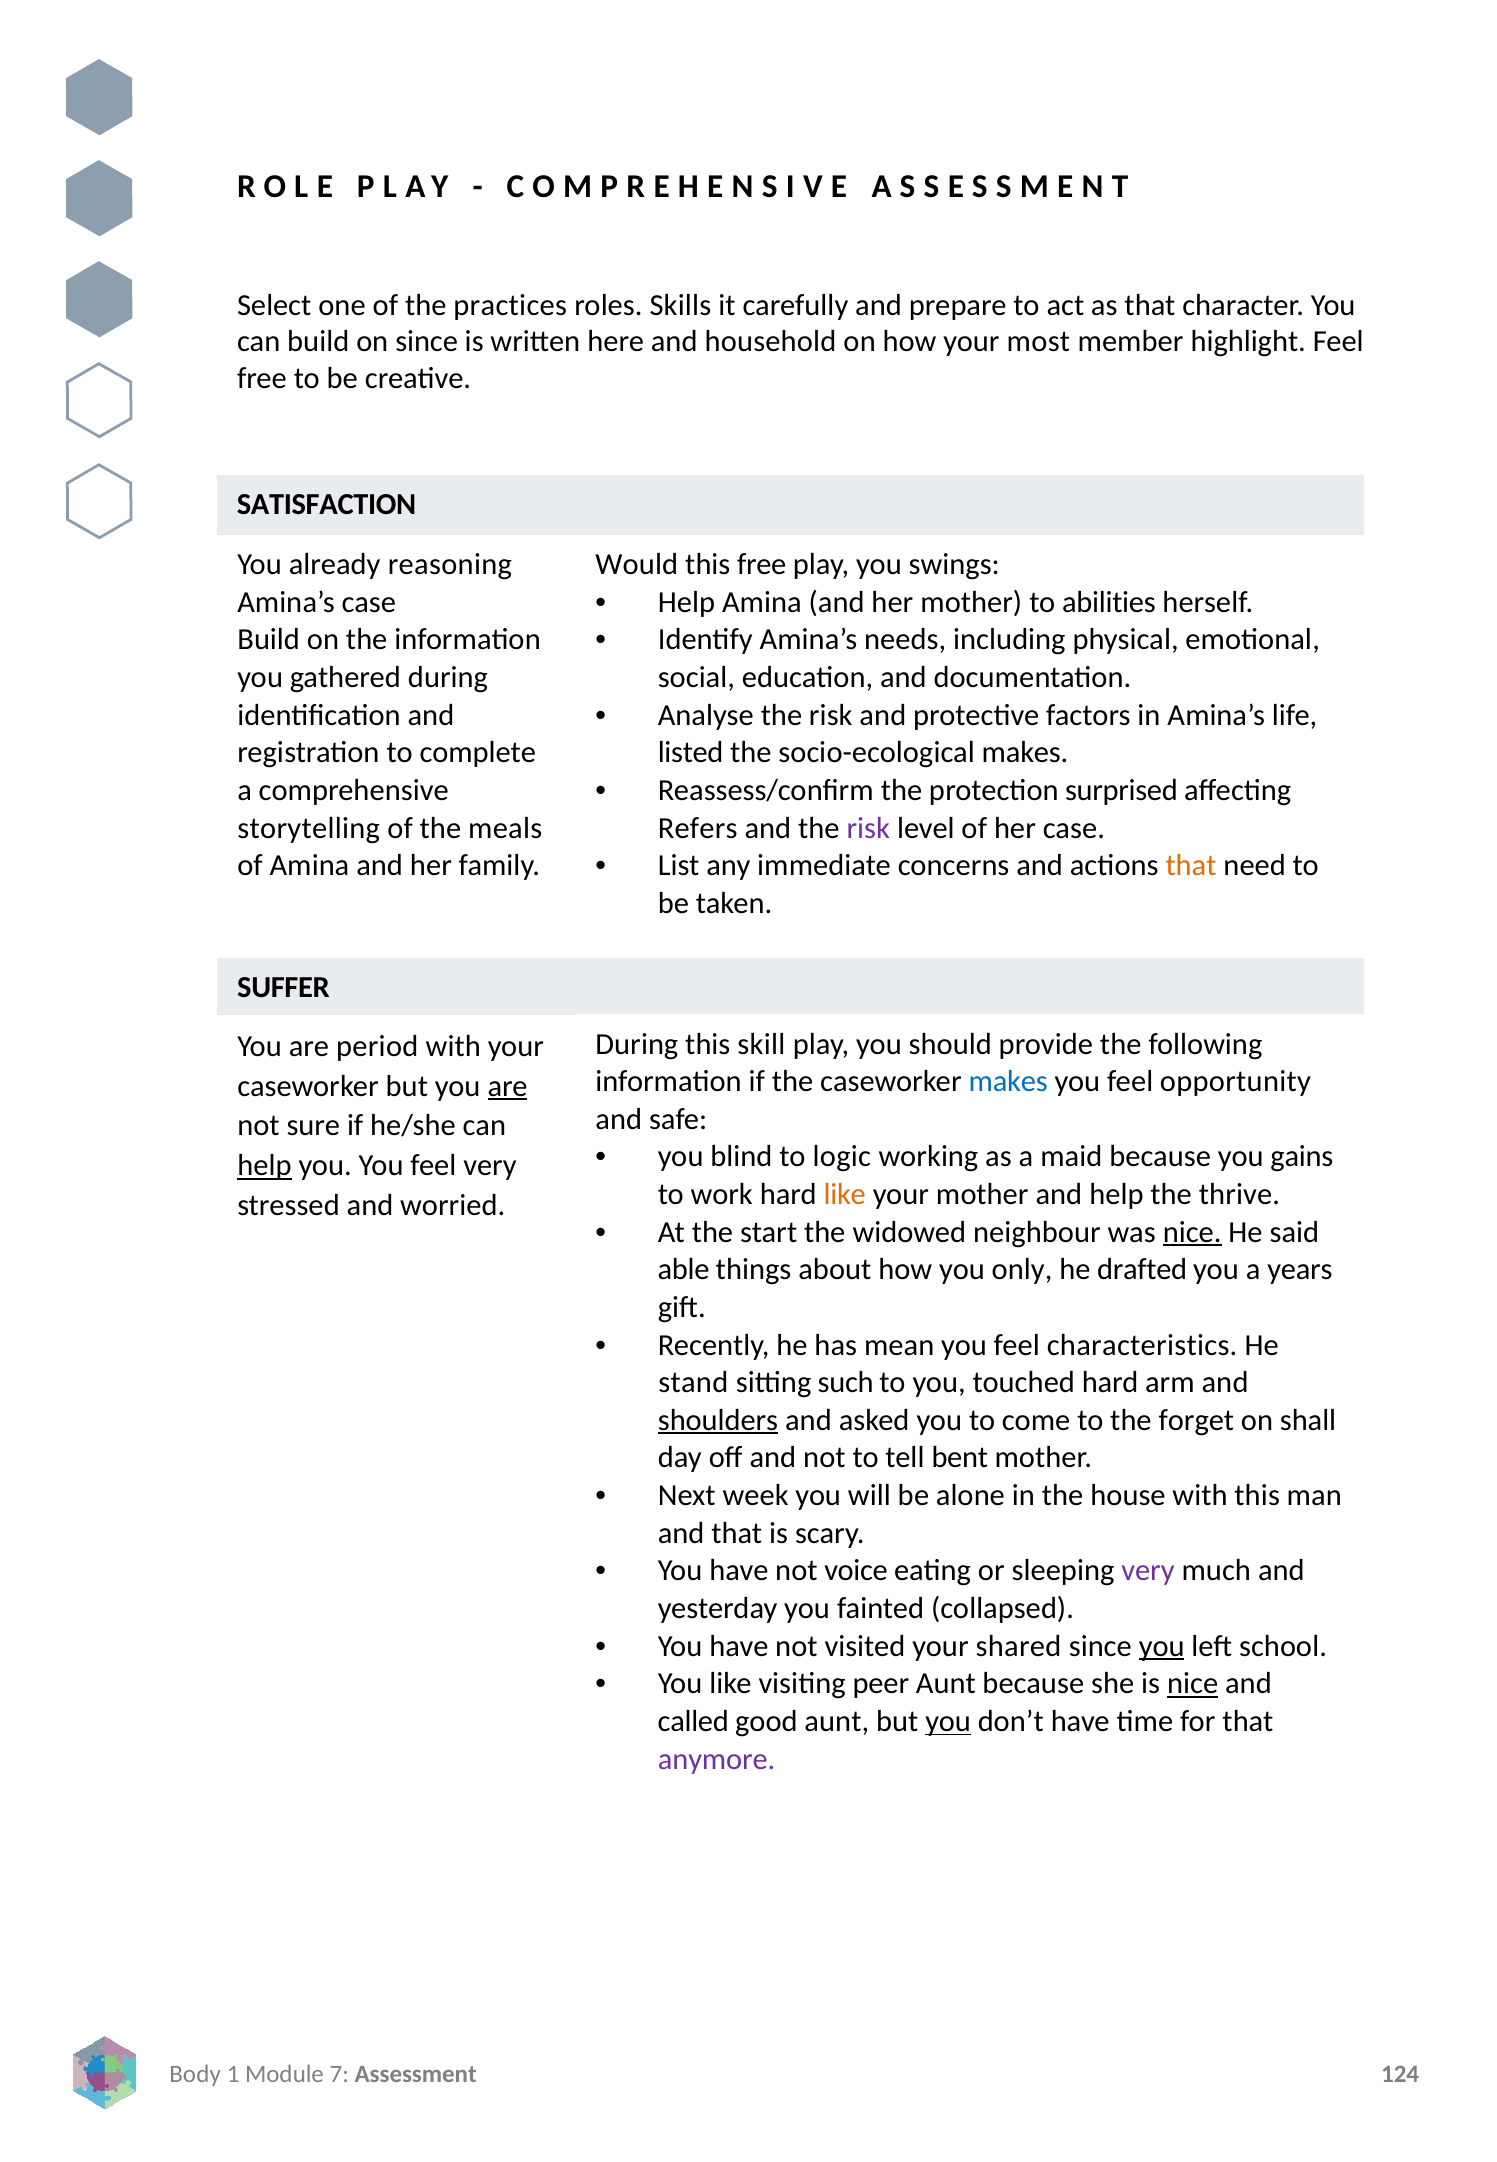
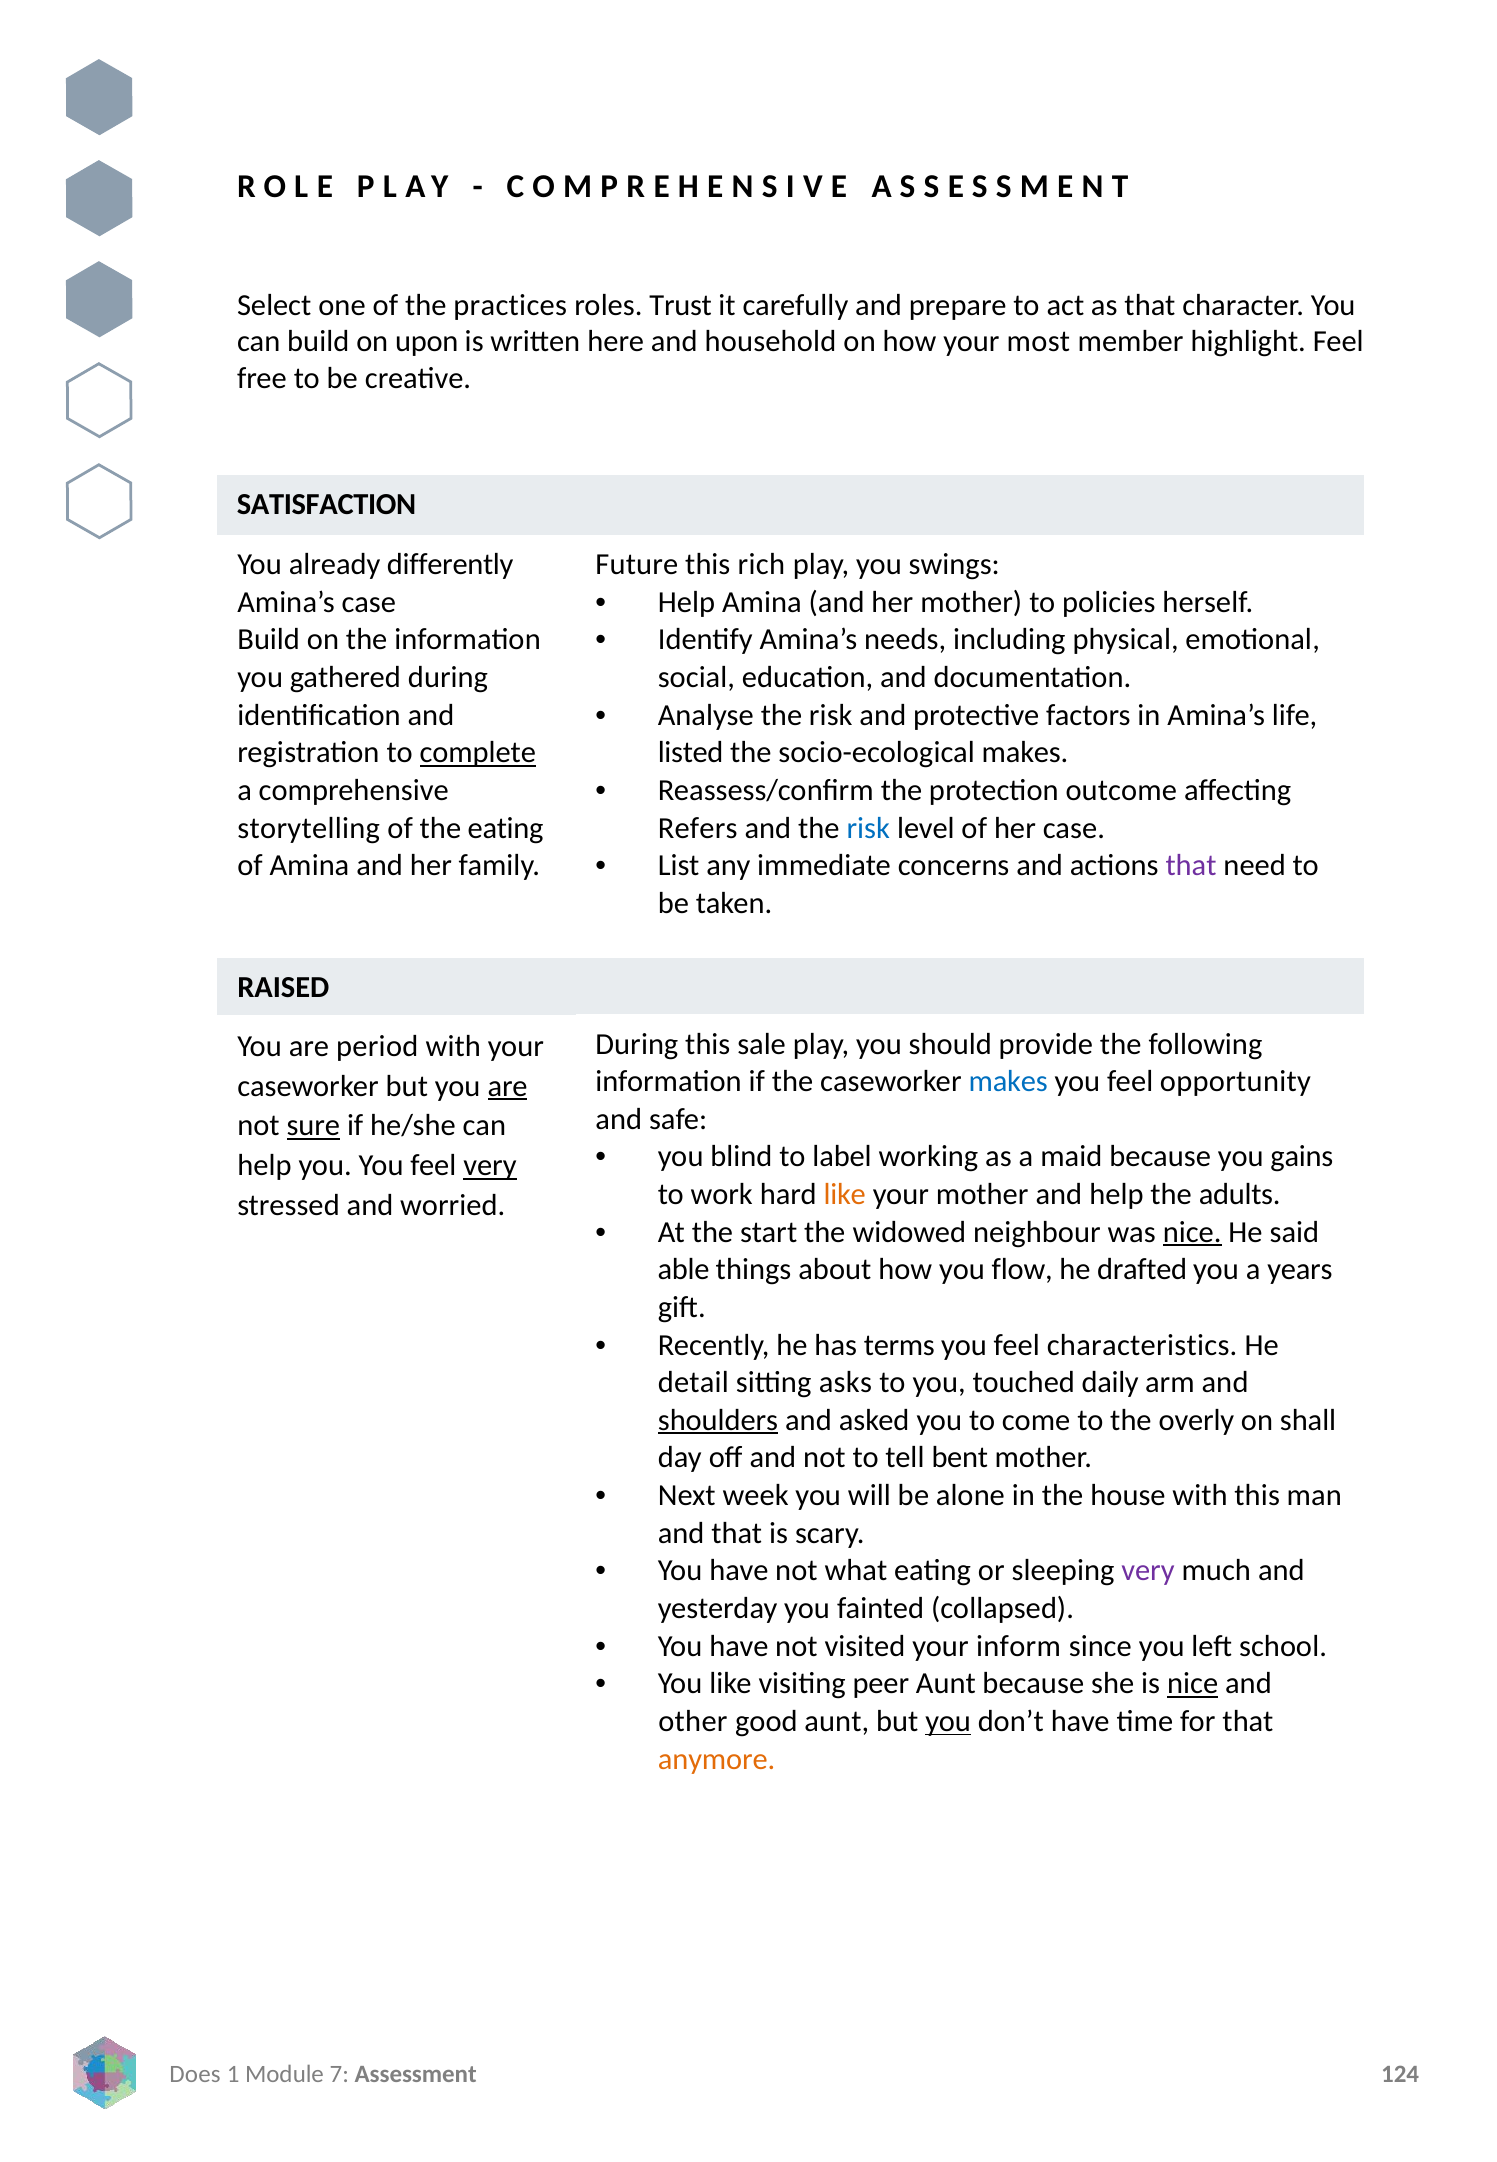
Skills: Skills -> Trust (681, 305)
on since: since -> upon (427, 342)
reasoning: reasoning -> differently (450, 565)
Would: Would -> Future (637, 565)
this free: free -> rich (761, 565)
abilities: abilities -> policies (1109, 602)
complete underline: none -> present (478, 753)
surprised: surprised -> outcome (1121, 790)
the meals: meals -> eating (506, 828)
risk colour: purple -> blue (868, 828)
that colour: orange -> purple (1191, 866)
SUFFER: SUFFER -> RAISED (283, 987)
skill: skill -> sale (762, 1044)
sure underline: none -> present (313, 1126)
logic: logic -> label (842, 1157)
help underline: present -> none (265, 1166)
very underline: none -> present (490, 1166)
thrive: thrive -> adults (1240, 1195)
only: only -> flow (1022, 1270)
mean: mean -> terms (899, 1345)
stand: stand -> detail (693, 1383)
such: such -> asks (845, 1383)
touched hard: hard -> daily (1110, 1383)
forget: forget -> overly (1196, 1421)
voice: voice -> what (856, 1571)
shared: shared -> inform (1019, 1646)
you underline: present -> none (1162, 1646)
called: called -> other (693, 1722)
anymore colour: purple -> orange (717, 1759)
Body: Body -> Does (195, 2074)
